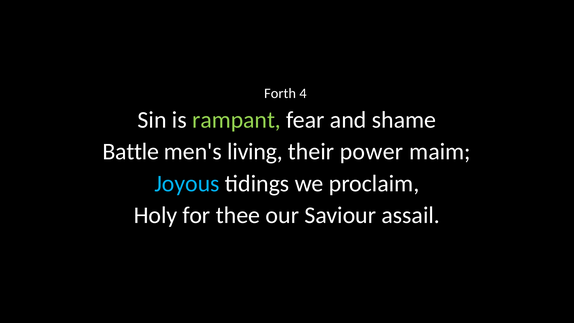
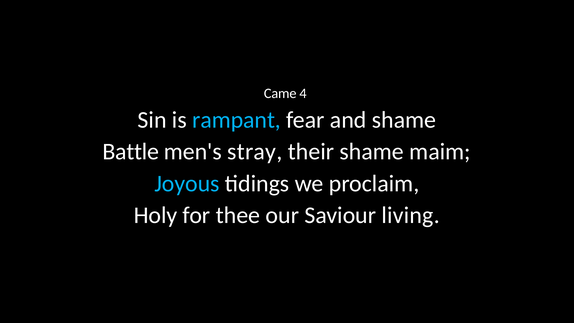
Forth: Forth -> Came (280, 93)
rampant colour: light green -> light blue (237, 120)
living: living -> stray (255, 152)
their power: power -> shame (372, 152)
assail: assail -> living (411, 215)
